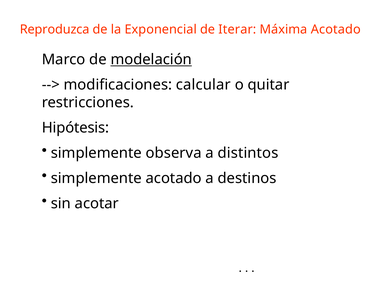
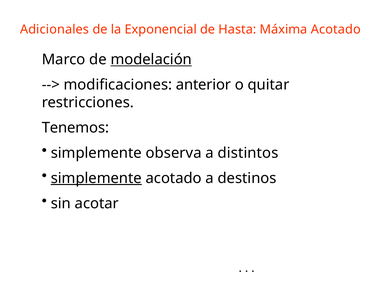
Reproduzca: Reproduzca -> Adicionales (55, 29)
Iterar: Iterar -> Hasta (237, 29)
calcular: calcular -> anterior (203, 85)
Hipótesis: Hipótesis -> Tenemos (75, 128)
simplemente underline: none -> present (96, 178)
